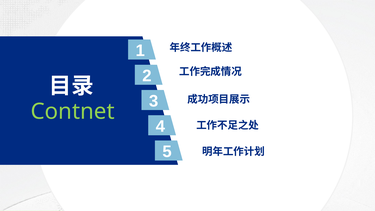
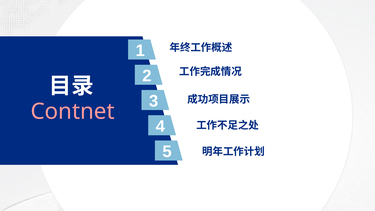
Contnet colour: light green -> pink (73, 112)
